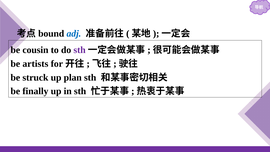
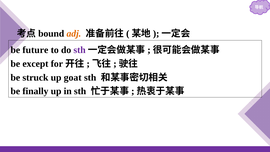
adj colour: blue -> orange (74, 34)
cousin: cousin -> future (35, 50)
artists: artists -> except (35, 64)
plan: plan -> goat (73, 77)
